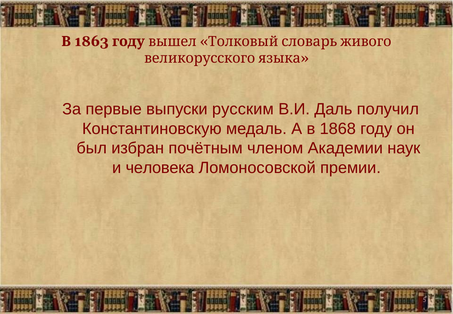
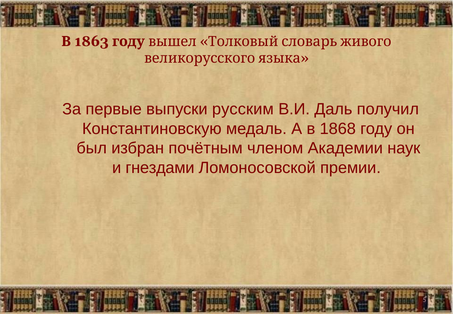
человека: человека -> гнездами (160, 168)
